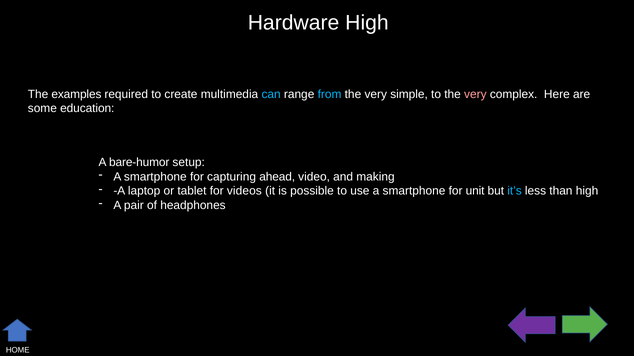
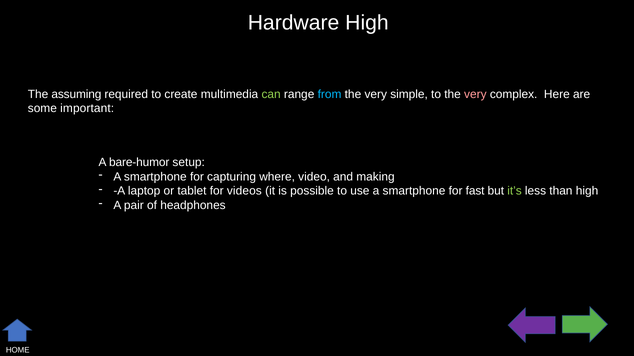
examples: examples -> assuming (76, 94)
can colour: light blue -> light green (271, 94)
education: education -> important (87, 109)
ahead: ahead -> where (277, 177)
unit: unit -> fast (475, 191)
it’s colour: light blue -> light green (515, 191)
